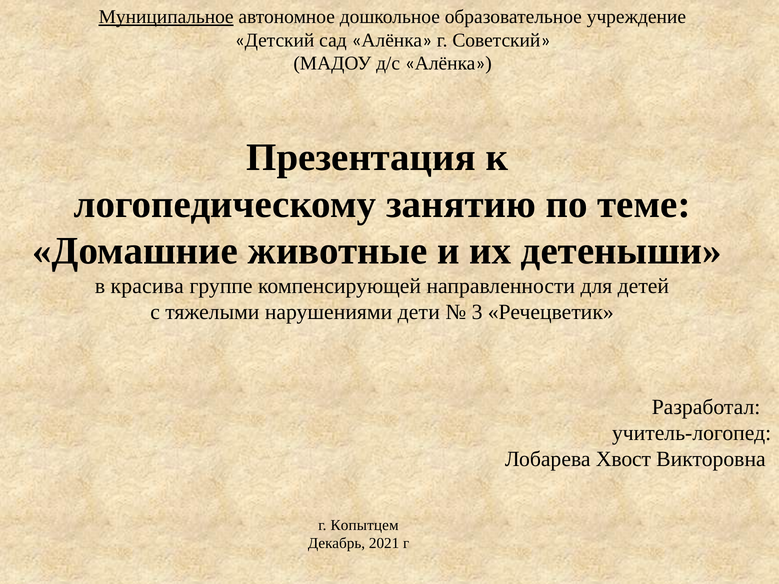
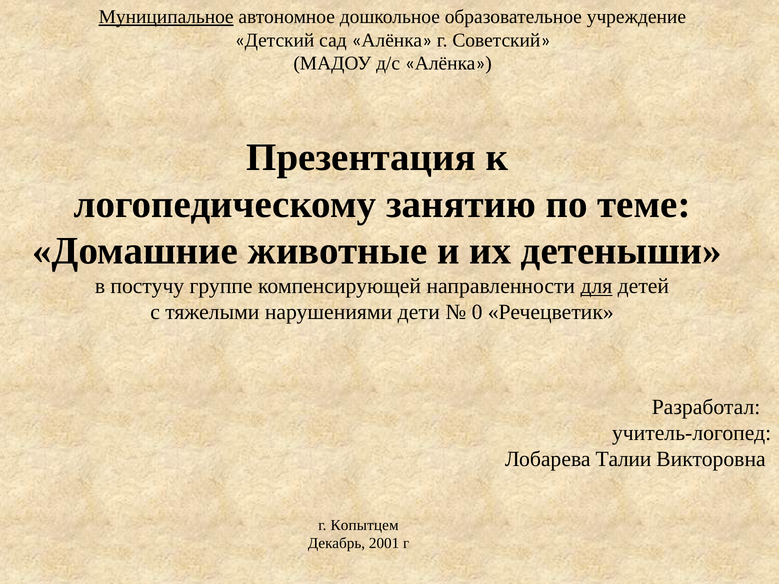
красива: красива -> постучу (147, 286)
для underline: none -> present (596, 286)
3: 3 -> 0 (477, 312)
Хвост: Хвост -> Талии (623, 459)
2021: 2021 -> 2001 (384, 544)
